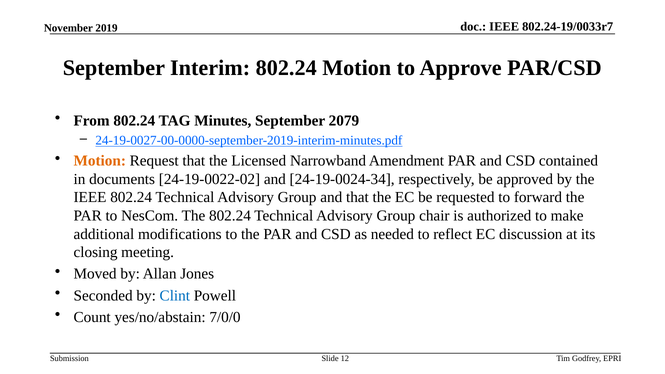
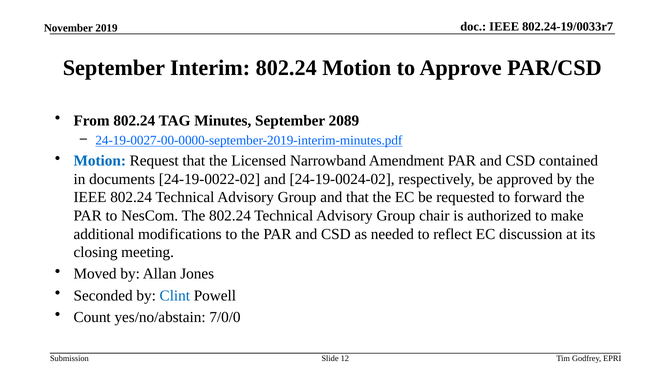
2079: 2079 -> 2089 (344, 121)
Motion colour: orange -> blue (100, 161)
24-19-0024-34: 24-19-0024-34 -> 24-19-0024-02 (342, 179)
